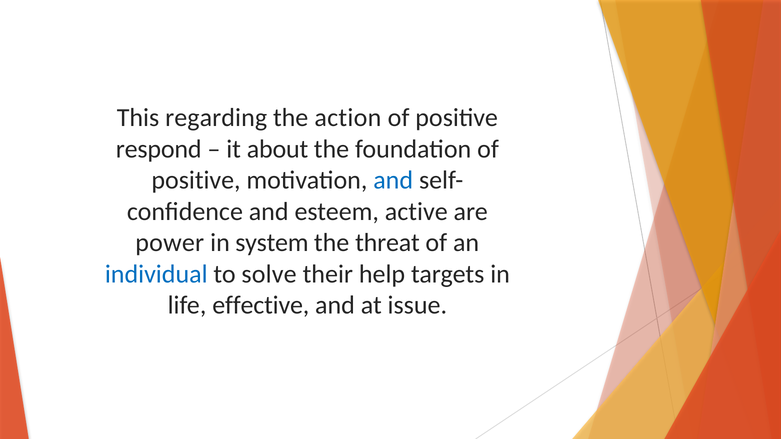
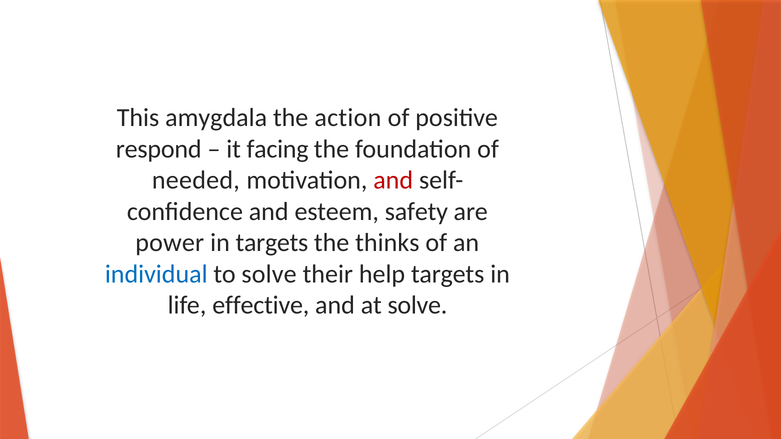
regarding: regarding -> amygdala (216, 118)
about: about -> facing (278, 149)
positive: positive -> needed (196, 180)
and colour: blue -> red (393, 180)
active: active -> safety (416, 212)
in system: system -> targets (272, 243)
threat: threat -> thinks (387, 243)
at issue: issue -> solve (417, 305)
